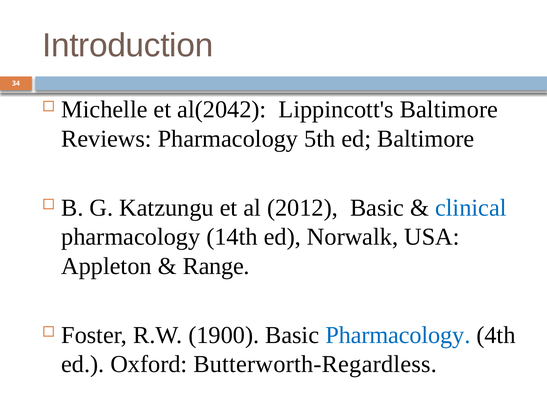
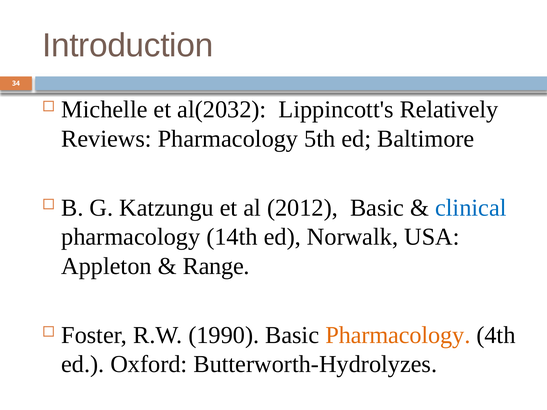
al(2042: al(2042 -> al(2032 (222, 110)
Lippincott's Baltimore: Baltimore -> Relatively (449, 110)
1900: 1900 -> 1990 (224, 335)
Pharmacology colour: blue -> orange (398, 335)
Butterworth-Regardless: Butterworth-Regardless -> Butterworth-Hydrolyzes (315, 364)
